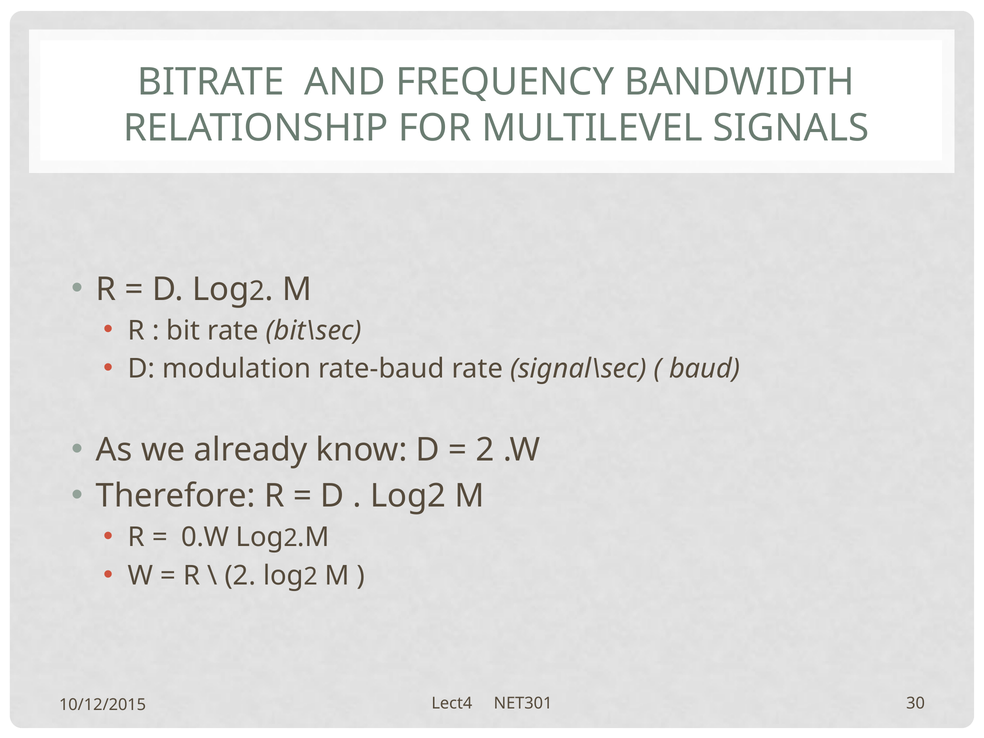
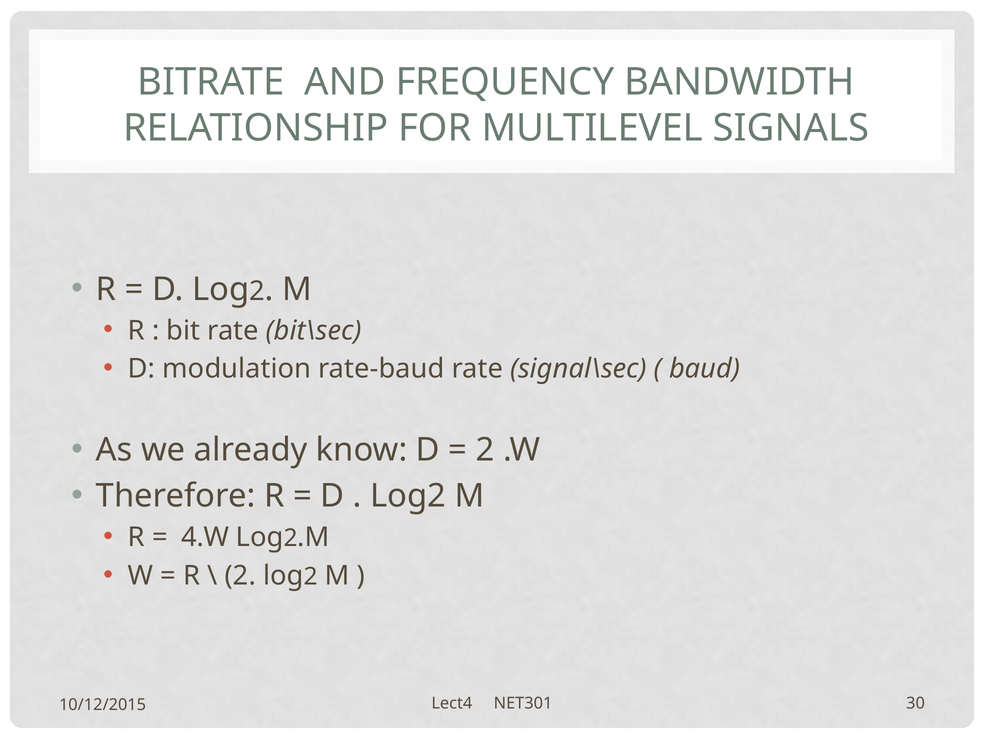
0.W: 0.W -> 4.W (205, 537)
